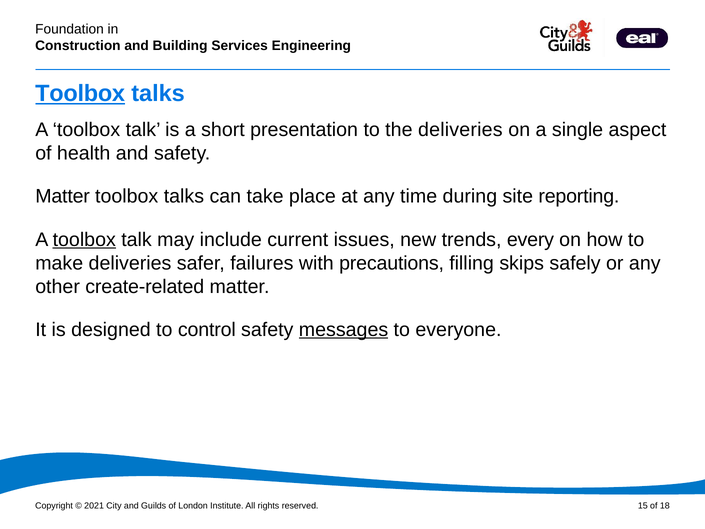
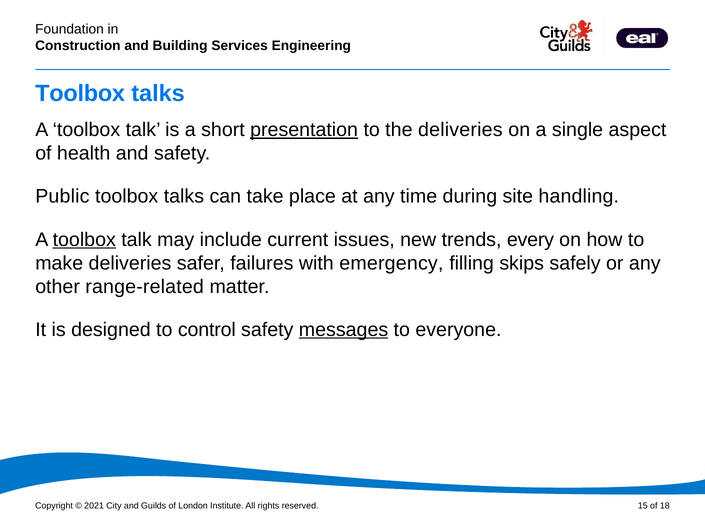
Toolbox underline: present -> none (80, 93)
presentation underline: none -> present (304, 130)
Matter: Matter -> Public (62, 196)
reporting: reporting -> handling (579, 196)
precautions: precautions -> emergency (391, 263)
create-related: create-related -> range-related (145, 286)
